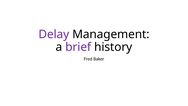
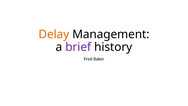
Delay colour: purple -> orange (54, 34)
